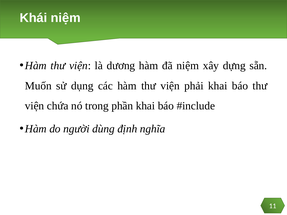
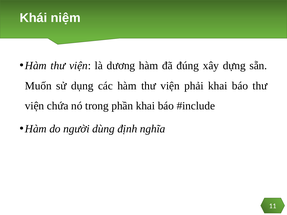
đã niệm: niệm -> đúng (188, 66)
